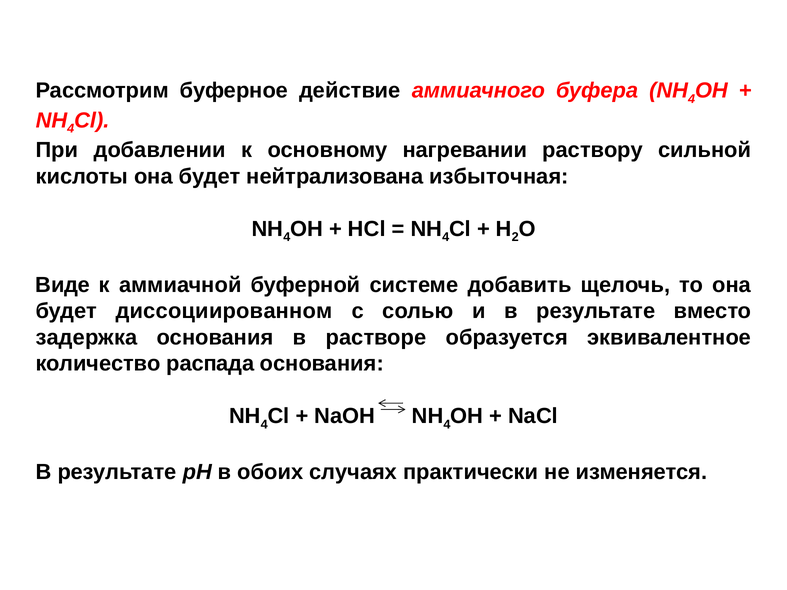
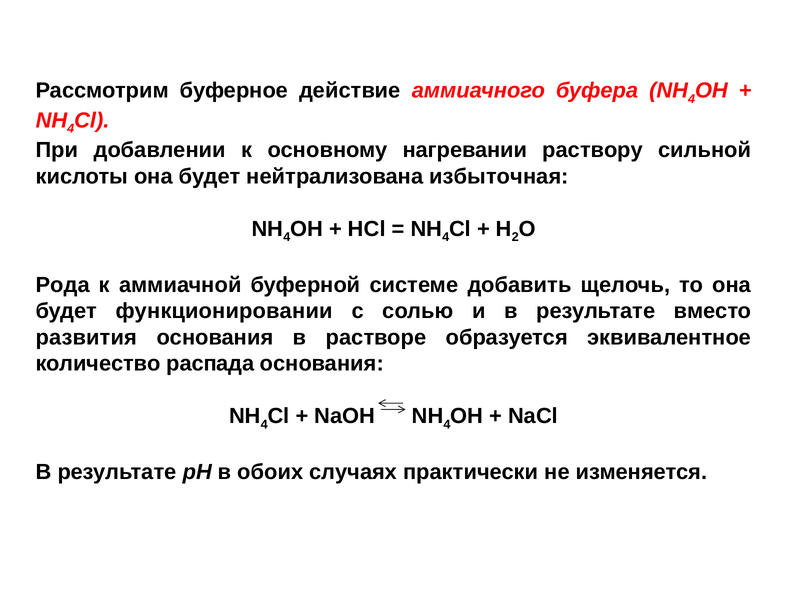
Виде: Виде -> Рода (63, 285)
диссоциированном: диссоциированном -> функционировании (224, 311)
задержка: задержка -> развития (86, 337)
